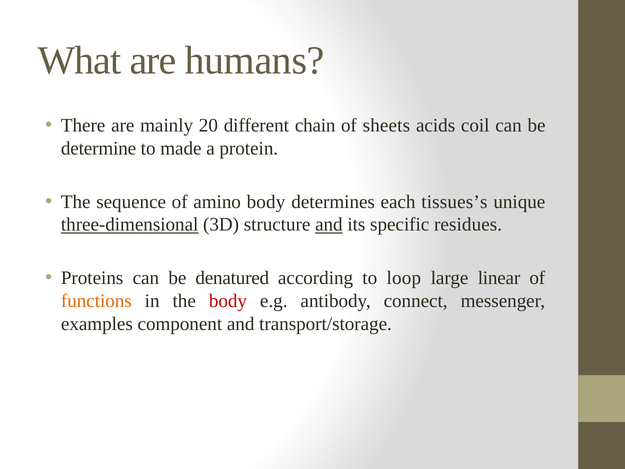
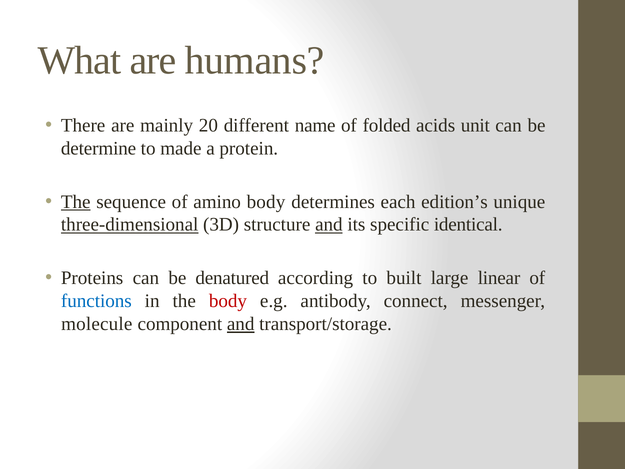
chain: chain -> name (315, 125)
sheets: sheets -> folded (387, 125)
coil: coil -> unit (475, 125)
The underline: none -> present (76, 202)
tissues’s: tissues’s -> edition’s (454, 202)
residues: residues -> identical (468, 225)
loop: loop -> built (404, 278)
functions colour: orange -> blue (96, 301)
examples: examples -> molecule (97, 324)
and underline: none -> present (241, 324)
